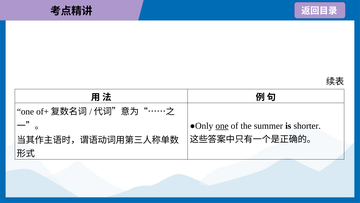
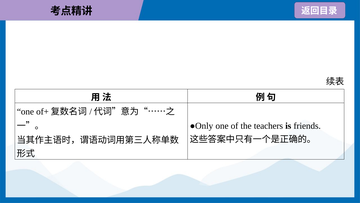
one underline: present -> none (222, 126)
summer: summer -> teachers (268, 126)
shorter: shorter -> friends (307, 126)
